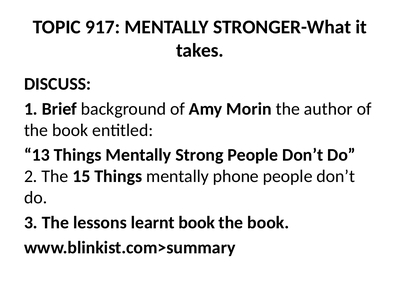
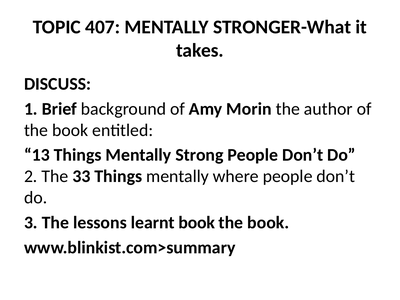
917: 917 -> 407 (103, 27)
15: 15 -> 33 (81, 176)
phone: phone -> where (236, 176)
